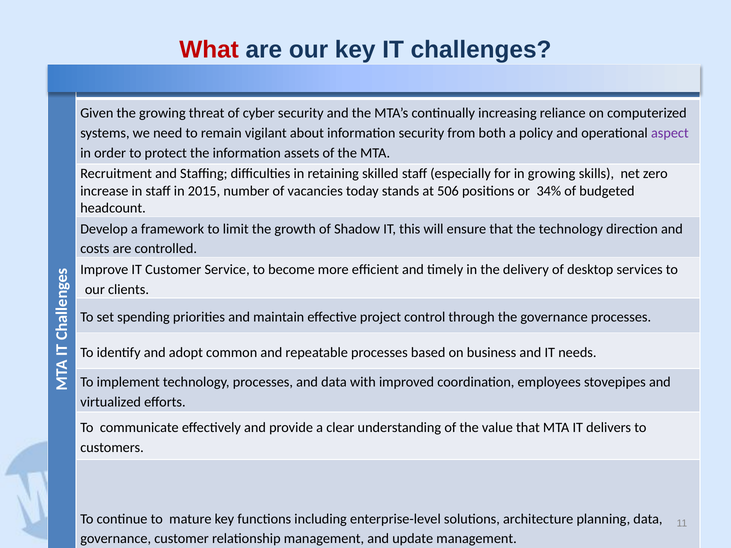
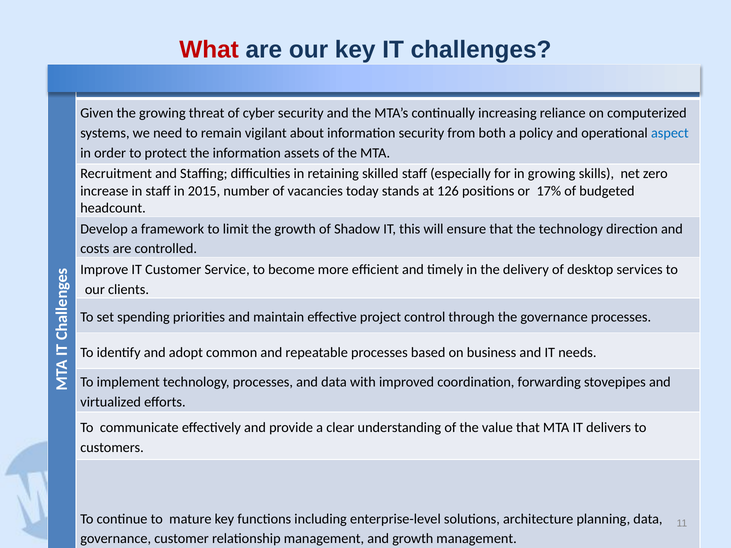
aspect colour: purple -> blue (670, 133)
506: 506 -> 126 (448, 191)
34%: 34% -> 17% (549, 191)
employees: employees -> forwarding (549, 382)
and update: update -> growth (413, 539)
